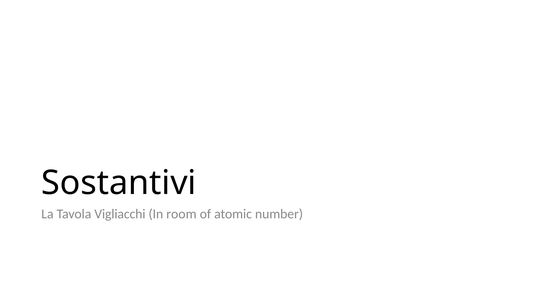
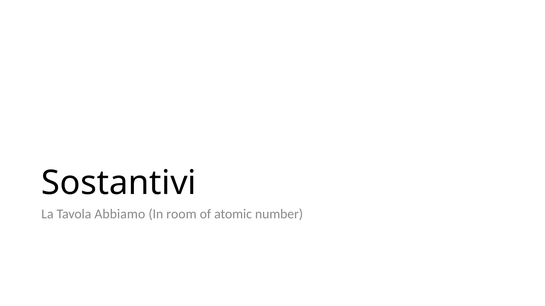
Vigliacchi: Vigliacchi -> Abbiamo (120, 214)
